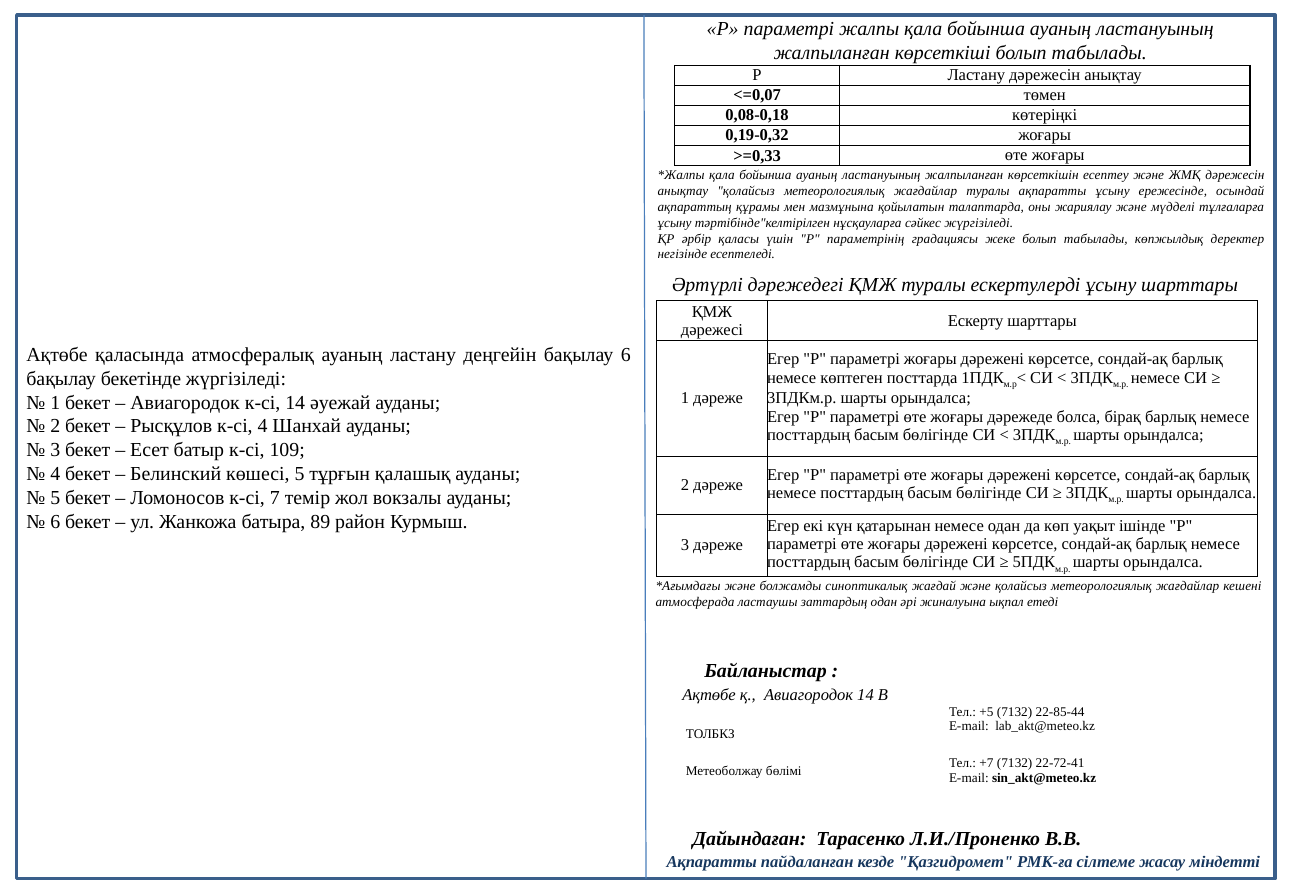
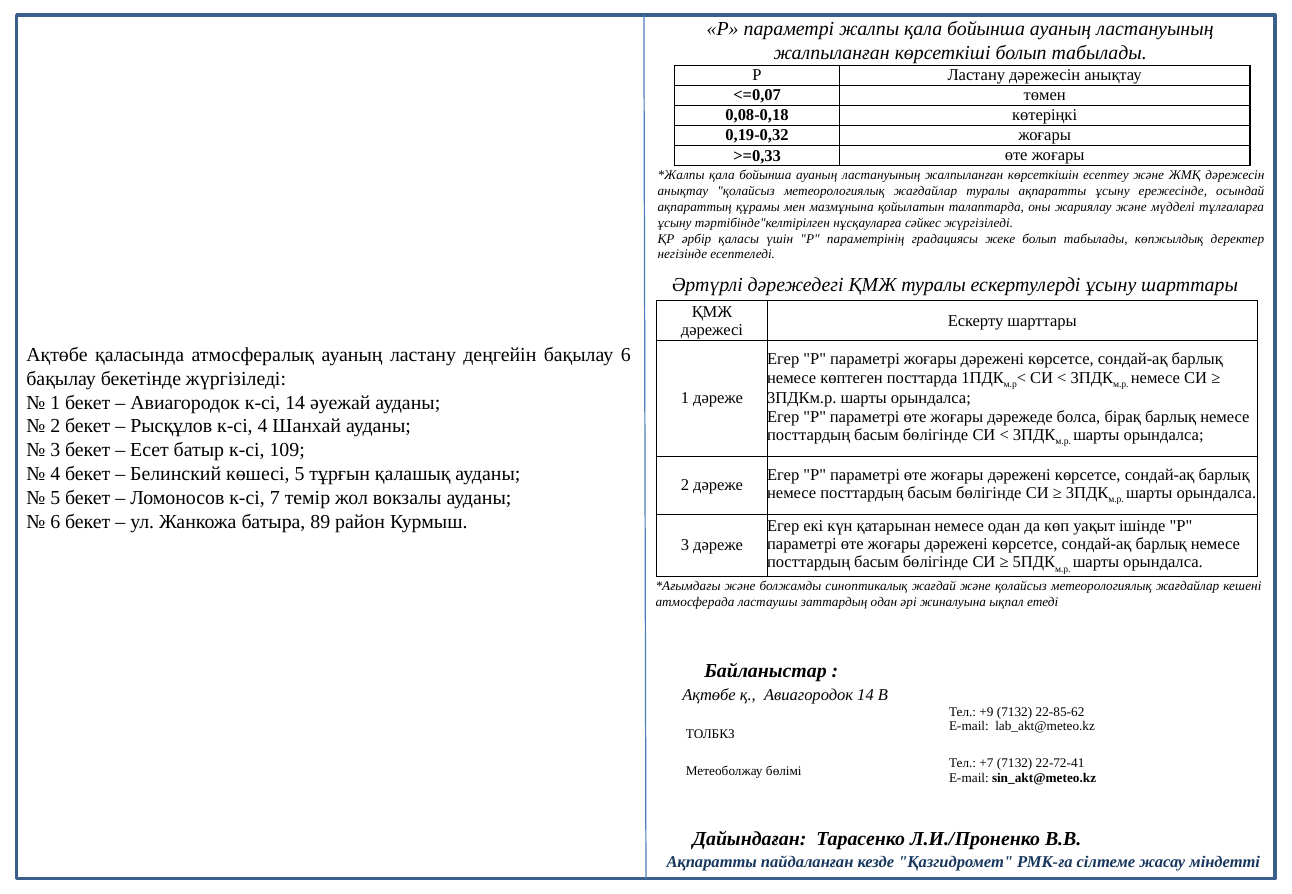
+5: +5 -> +9 (986, 712)
22-85-44: 22-85-44 -> 22-85-62 (1060, 712)
